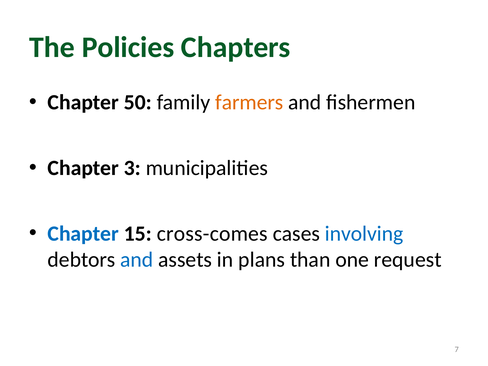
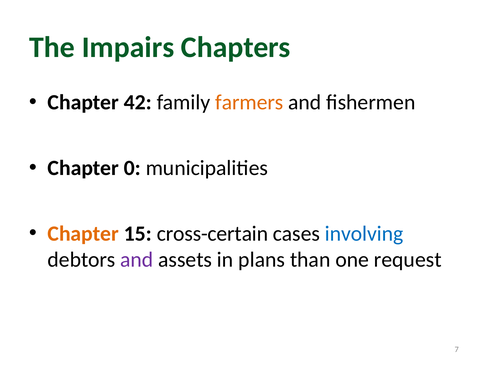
Policies: Policies -> Impairs (128, 47)
50: 50 -> 42 (138, 102)
3: 3 -> 0 (132, 168)
Chapter colour: blue -> orange (83, 234)
cross-comes: cross-comes -> cross-certain (212, 234)
and colour: blue -> purple (137, 260)
